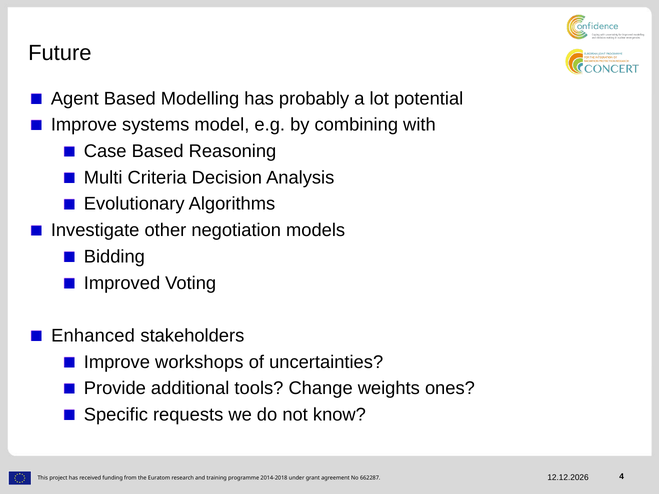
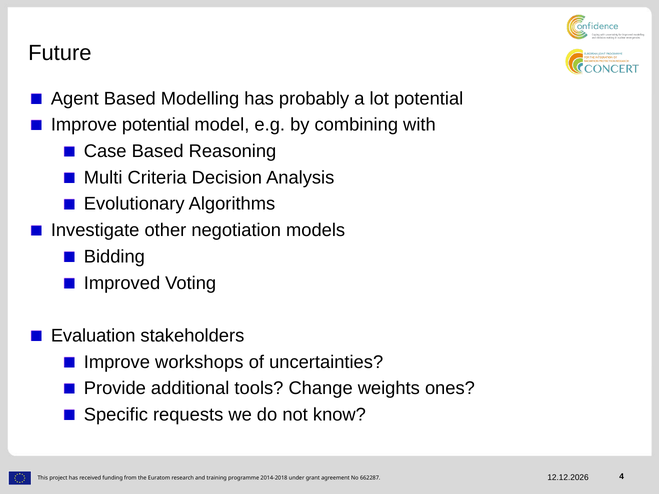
Improve systems: systems -> potential (156, 125)
Enhanced: Enhanced -> Evaluation (93, 336)
